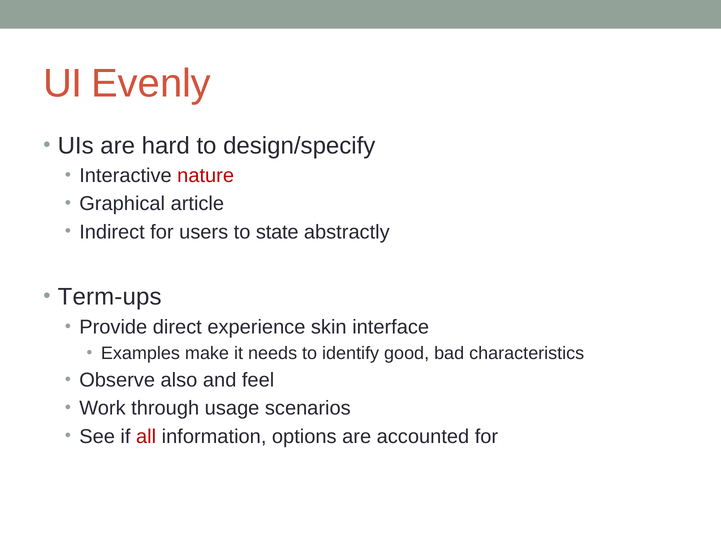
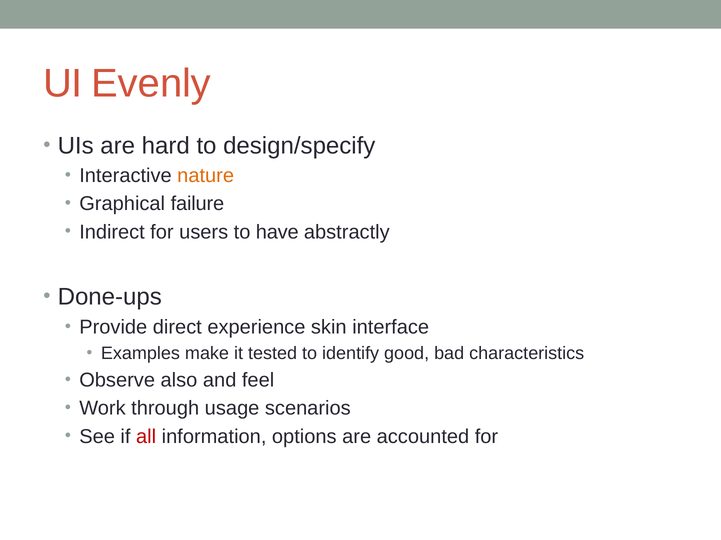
nature colour: red -> orange (206, 176)
article: article -> failure (197, 204)
state: state -> have (277, 232)
Term-ups: Term-ups -> Done-ups (110, 297)
needs: needs -> tested (273, 354)
